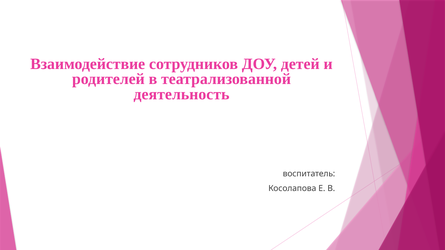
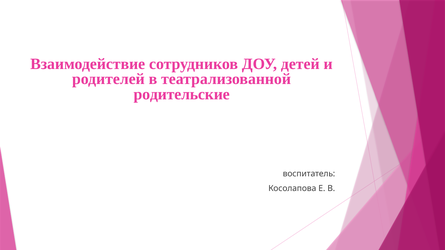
деятельность: деятельность -> родительские (182, 94)
